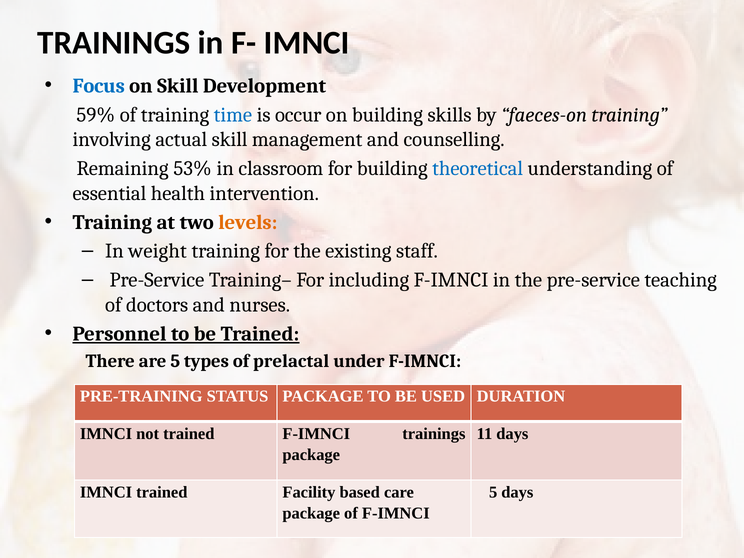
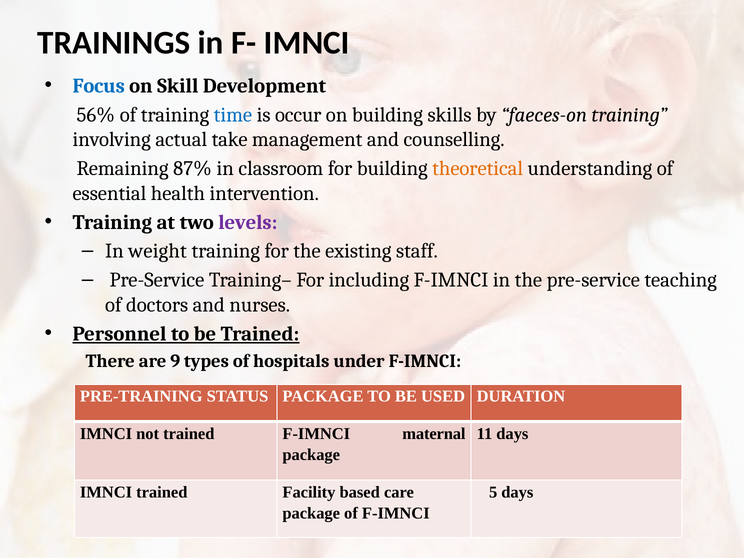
59%: 59% -> 56% (96, 115)
actual skill: skill -> take (230, 140)
53%: 53% -> 87% (192, 168)
theoretical colour: blue -> orange (478, 168)
levels colour: orange -> purple (248, 222)
are 5: 5 -> 9 (175, 361)
prelactal: prelactal -> hospitals (291, 361)
F-IMNCI trainings: trainings -> maternal (434, 434)
